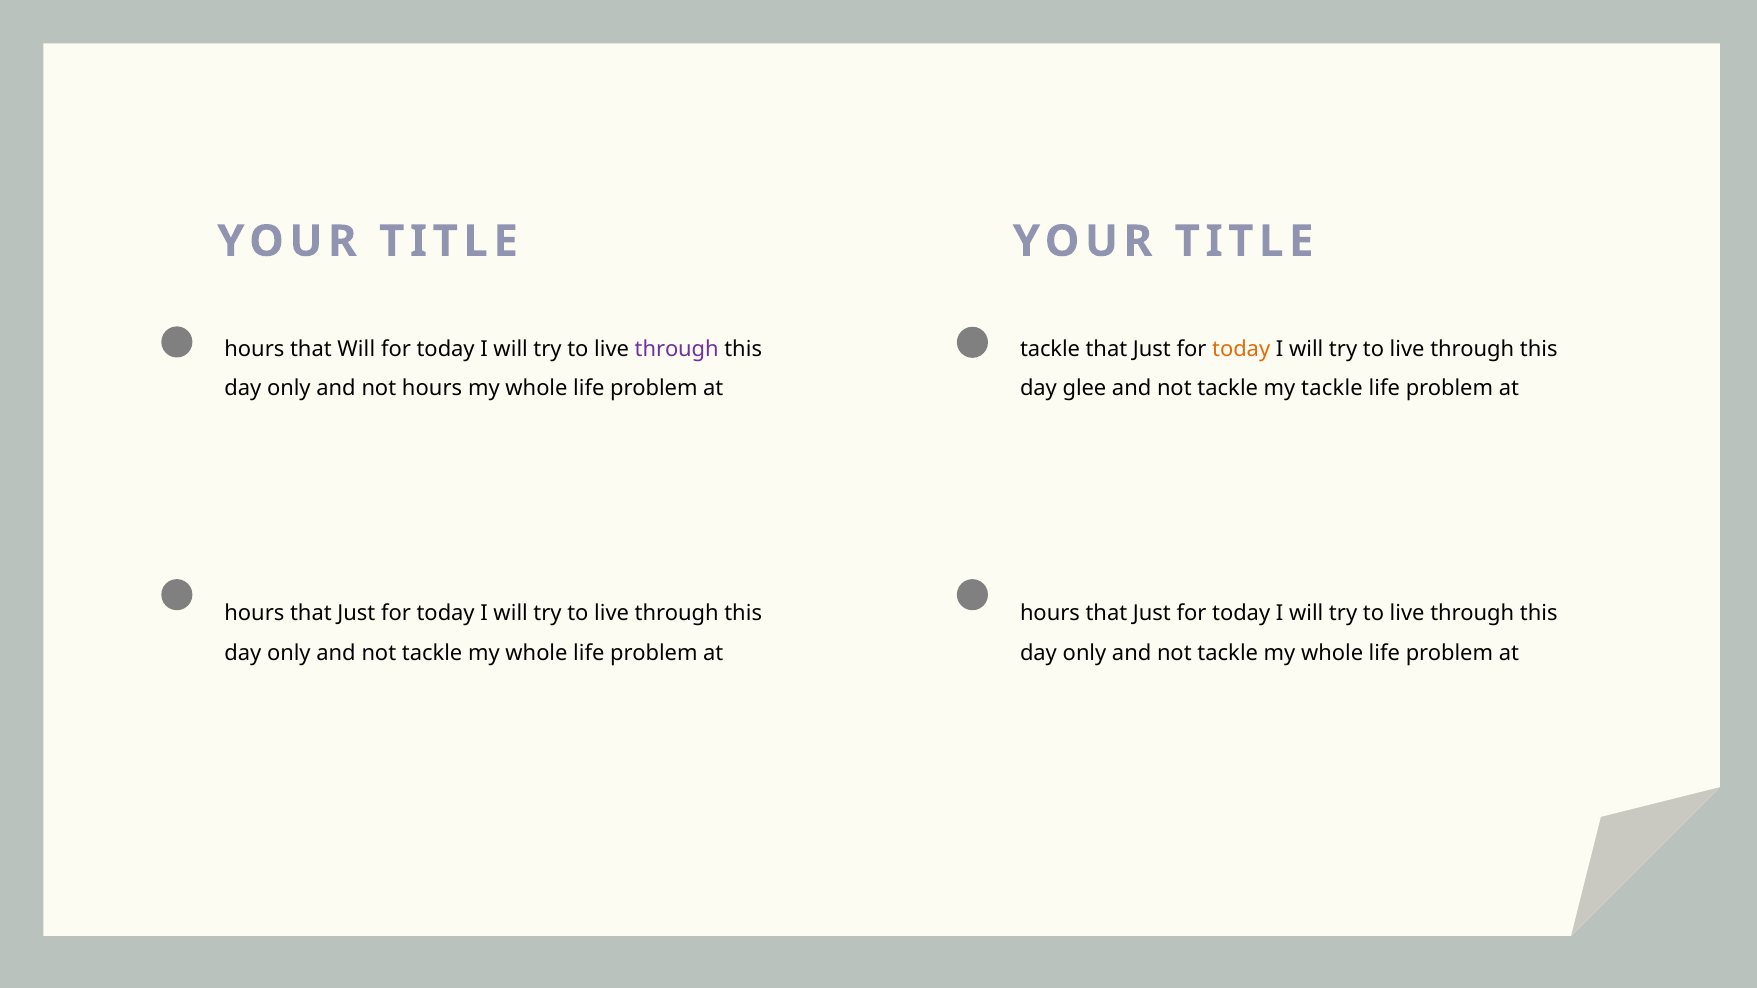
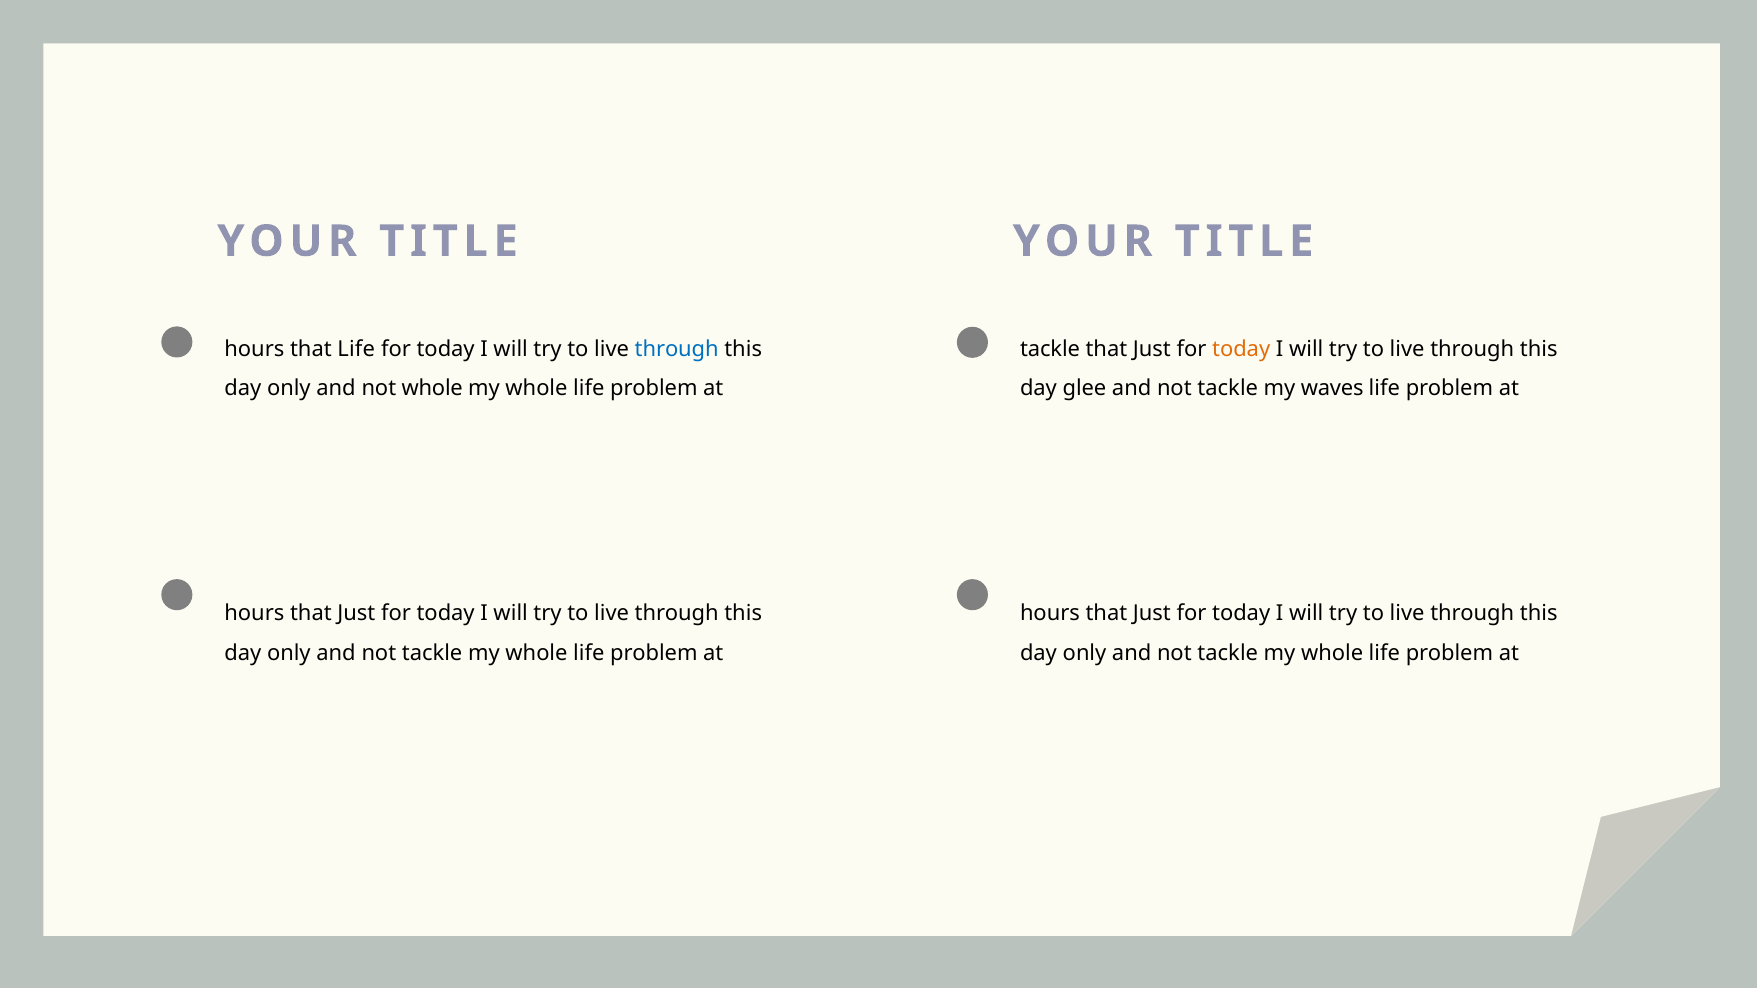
that Will: Will -> Life (356, 349)
through colour: purple -> blue (677, 349)
not hours: hours -> whole (432, 388)
my tackle: tackle -> waves (1332, 389)
